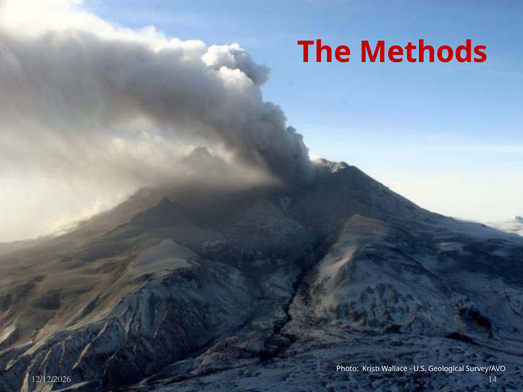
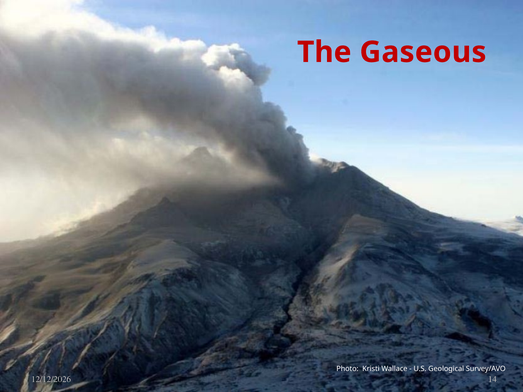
Methods: Methods -> Gaseous (423, 52)
